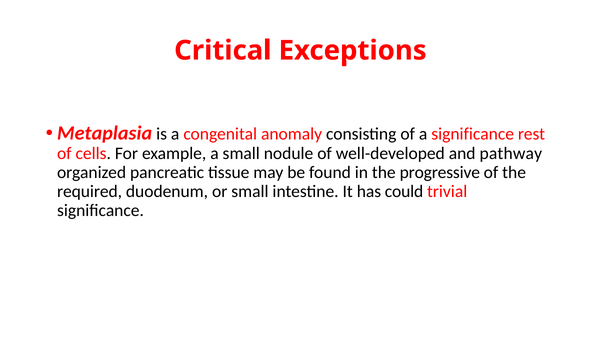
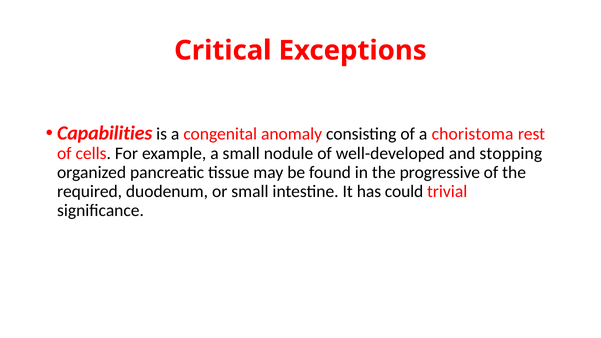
Metaplasia: Metaplasia -> Capabilities (105, 133)
a significance: significance -> choristoma (473, 134)
pathway: pathway -> stopping (511, 154)
